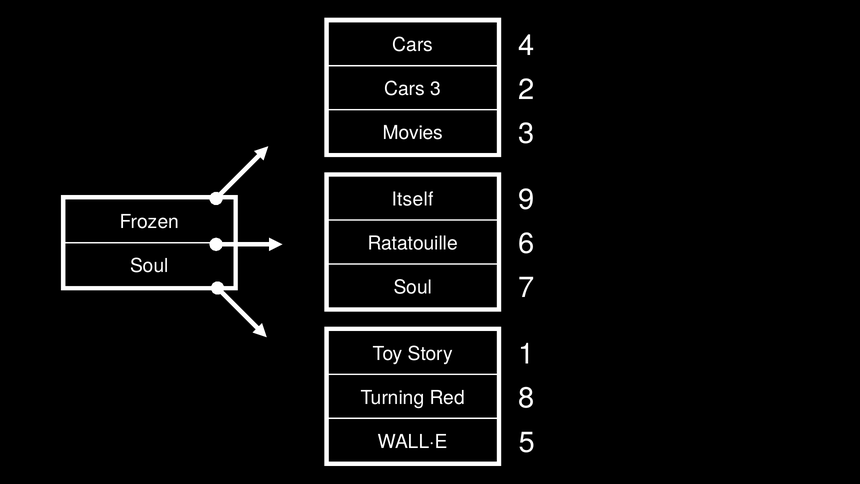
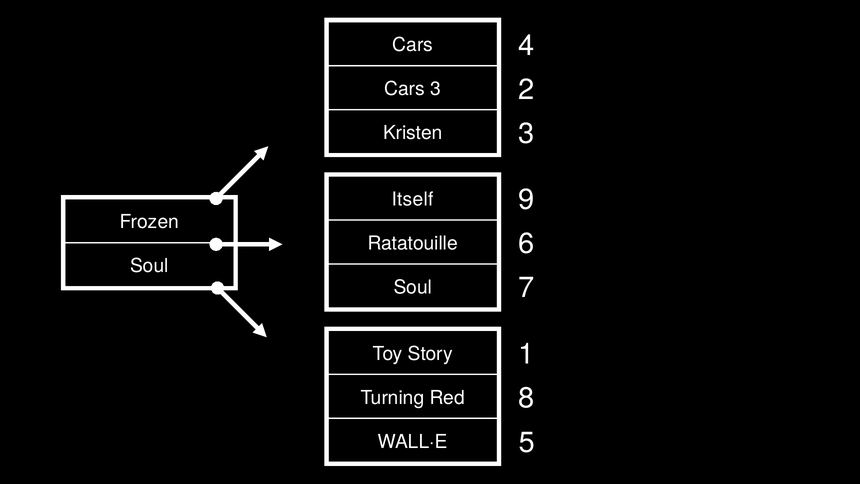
Movies: Movies -> Kristen (413, 133)
